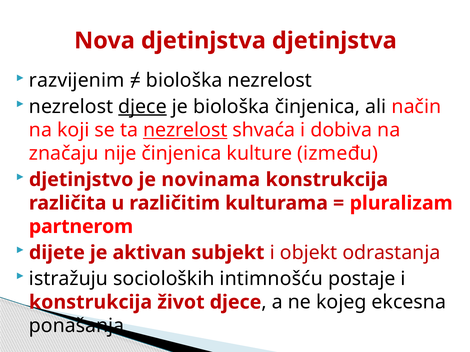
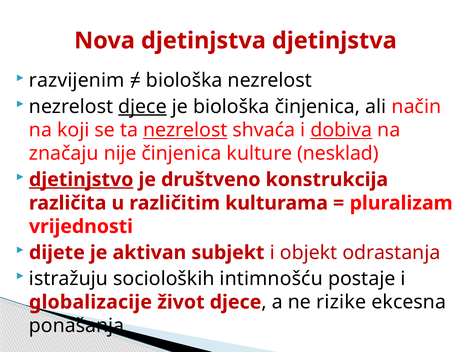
dobiva underline: none -> present (341, 130)
između: između -> nesklad (338, 154)
djetinjstvo underline: none -> present (81, 180)
novinama: novinama -> društveno (211, 180)
partnerom: partnerom -> vrijednosti (81, 227)
konstrukcija: konstrukcija -> globalizacije (90, 303)
kojeg: kojeg -> rizike (341, 303)
